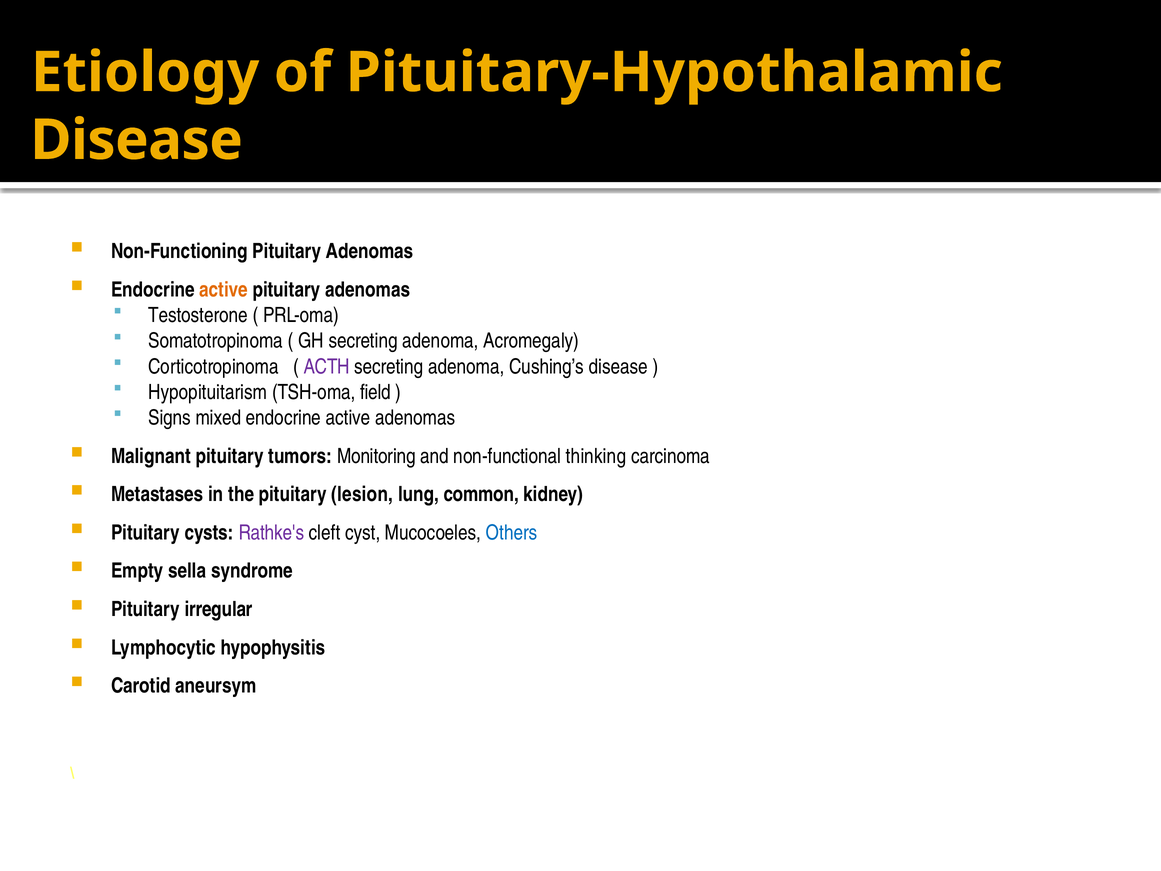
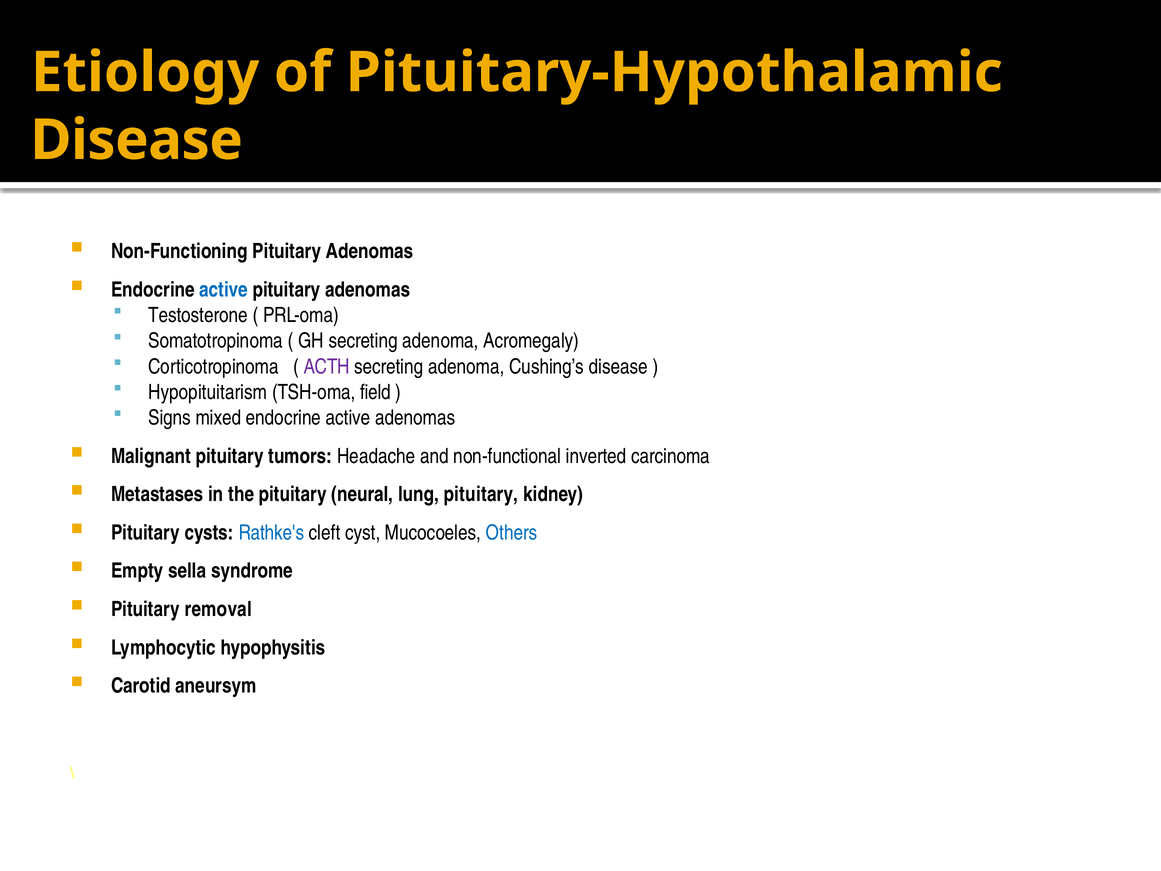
active colour: orange -> blue (224, 290)
Monitoring: Monitoring -> Headache (376, 456)
thinking: thinking -> inverted (596, 456)
lesion: lesion -> neural (362, 494)
lung common: common -> pituitary (481, 494)
Rathke's colour: purple -> blue (271, 533)
irregular: irregular -> removal (218, 609)
